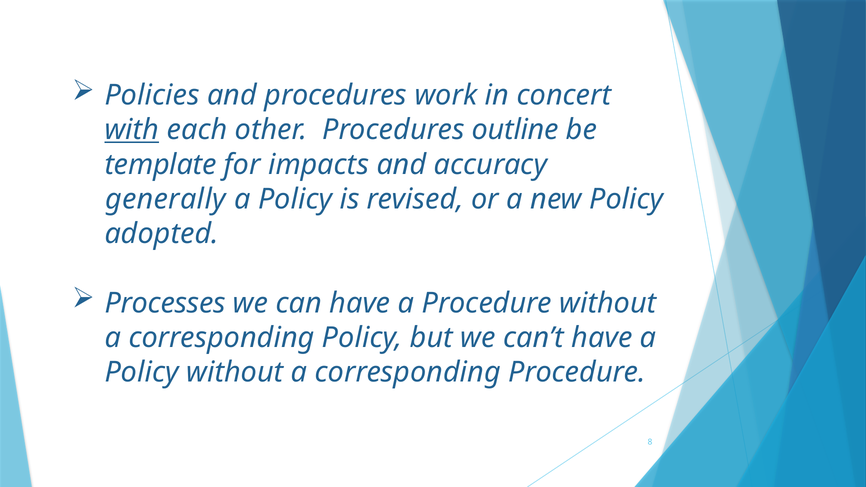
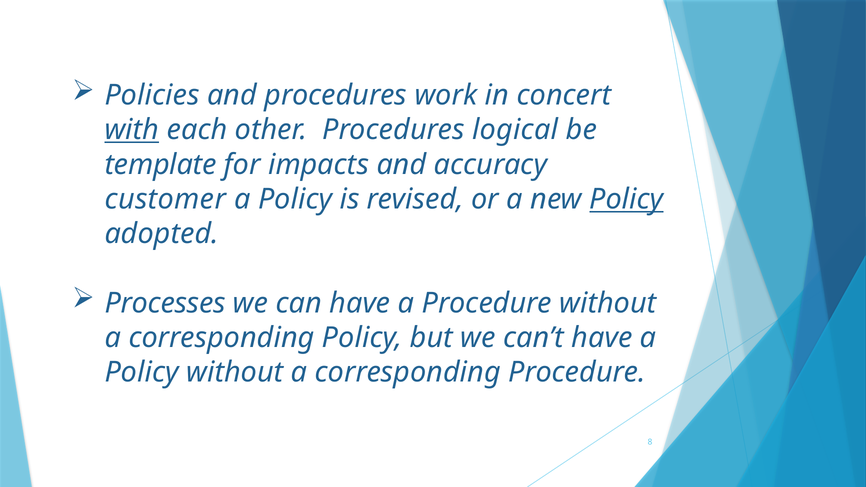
outline: outline -> logical (515, 130)
generally: generally -> customer (165, 199)
Policy underline: none -> present (626, 199)
